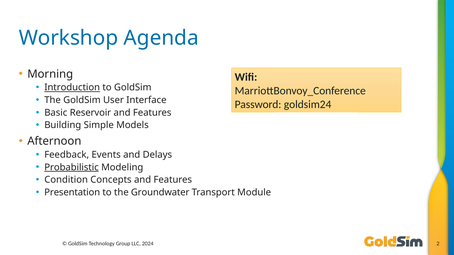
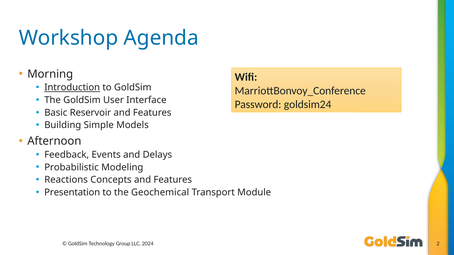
Probabilistic underline: present -> none (72, 168)
Condition: Condition -> Reactions (66, 180)
Groundwater: Groundwater -> Geochemical (160, 193)
